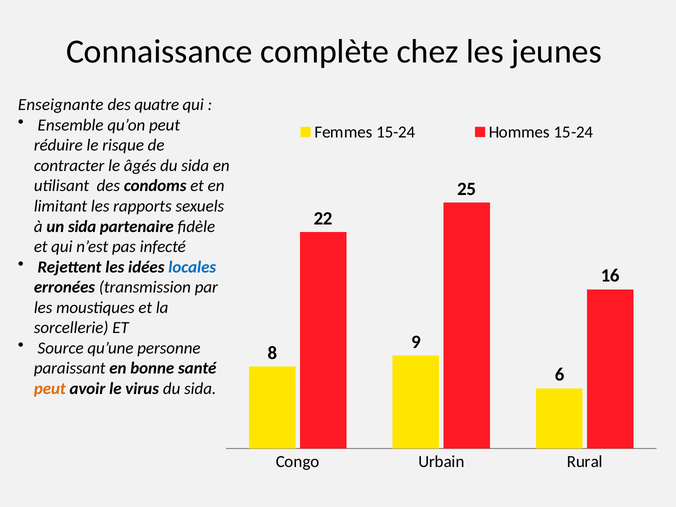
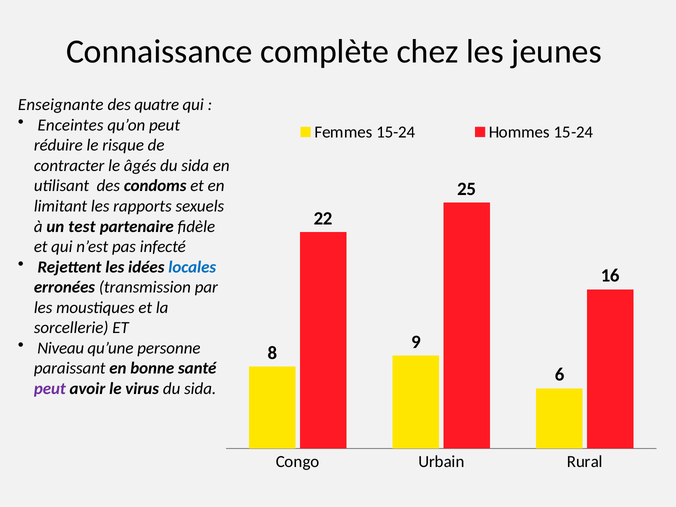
Ensemble: Ensemble -> Enceintes (71, 125)
un sida: sida -> test (82, 226)
Source: Source -> Niveau (61, 348)
peut colour: orange -> purple (50, 389)
